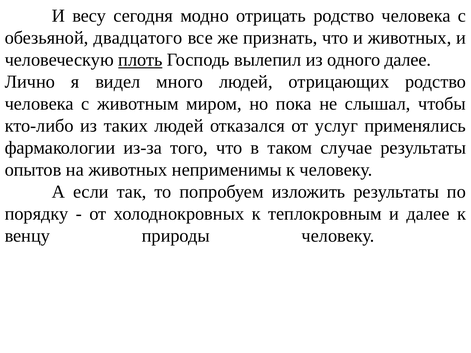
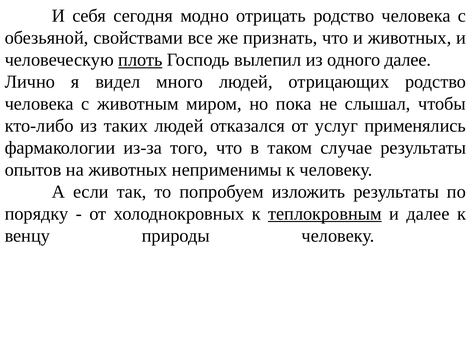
весу: весу -> себя (89, 16)
двадцатого: двадцатого -> свойствами (138, 38)
теплокровным underline: none -> present (325, 214)
